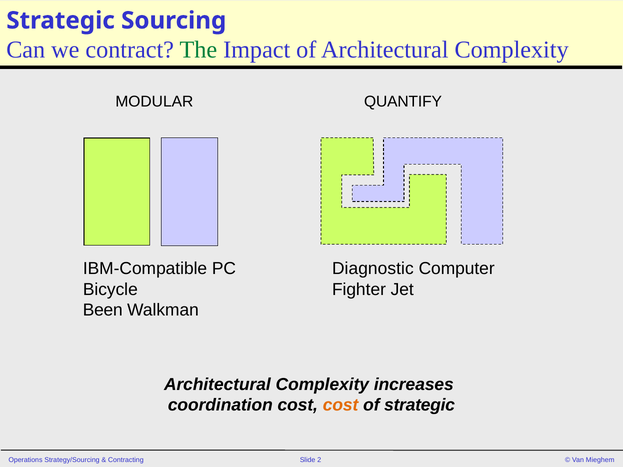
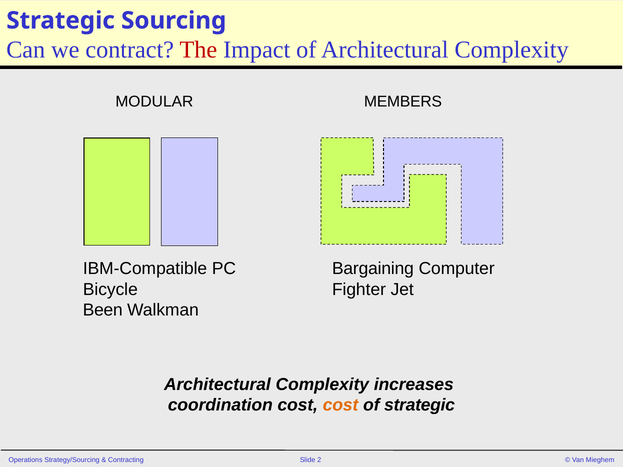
The colour: green -> red (198, 50)
QUANTIFY: QUANTIFY -> MEMBERS (403, 101)
Diagnostic: Diagnostic -> Bargaining (373, 269)
